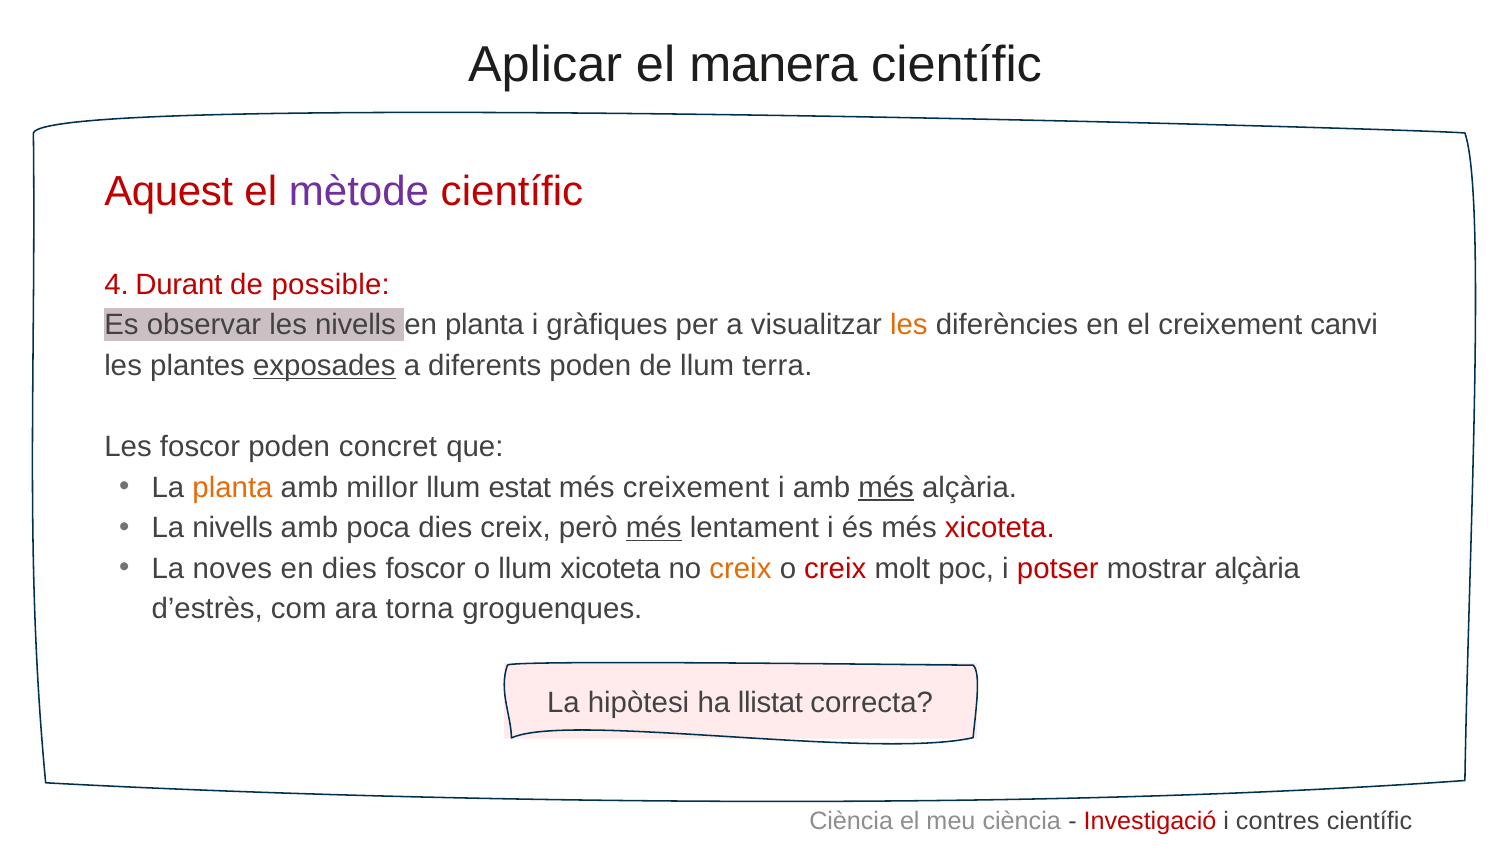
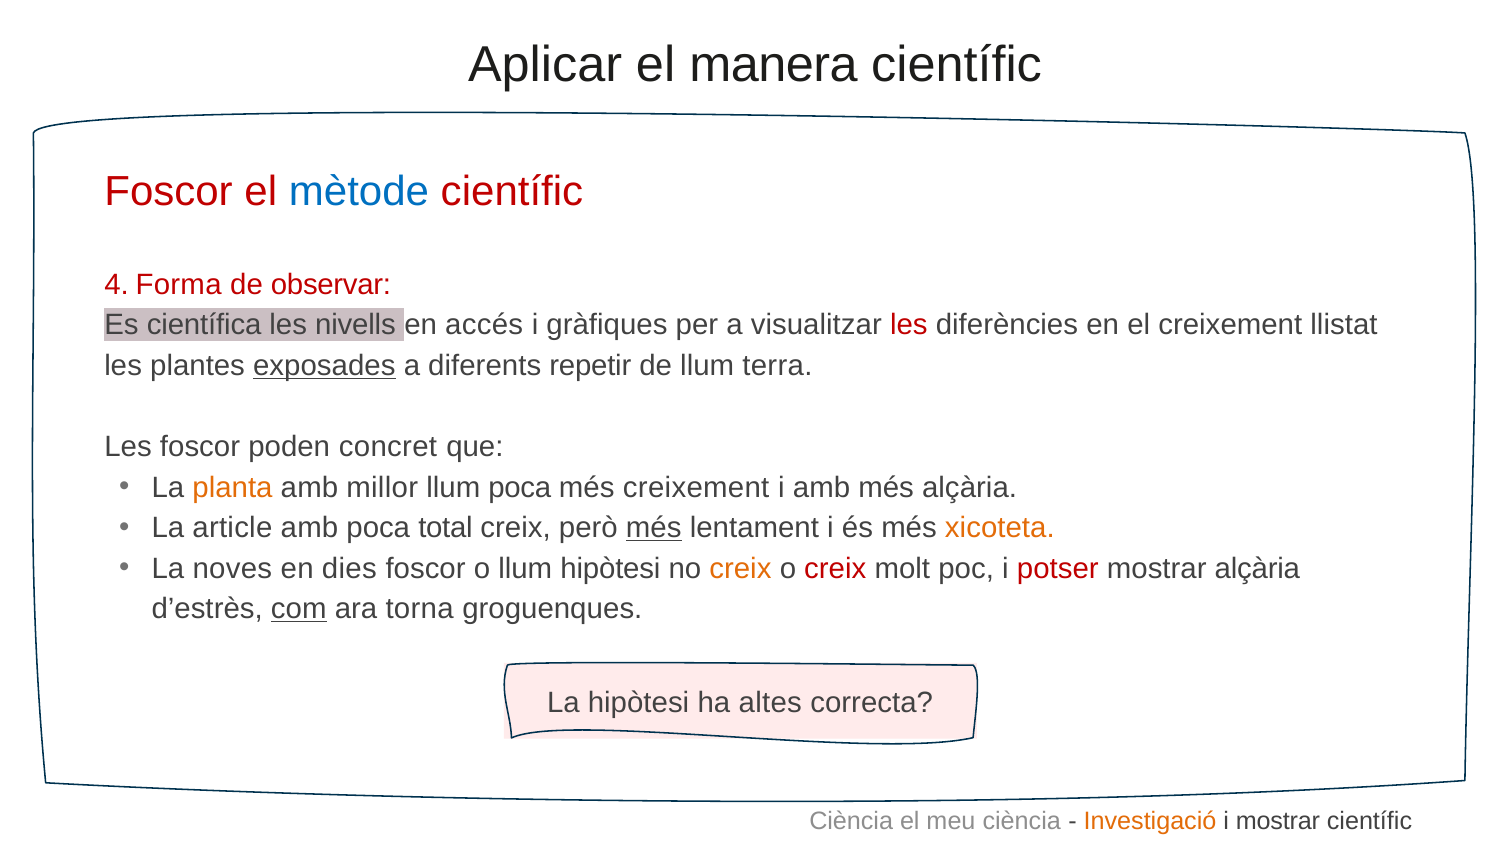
Aquest: Aquest -> Foscor (169, 192)
mètode colour: purple -> blue (359, 192)
Durant: Durant -> Forma (179, 285)
possible: possible -> observar (331, 285)
observar: observar -> científica (204, 325)
en planta: planta -> accés (484, 325)
les colour: orange -> red (909, 325)
canvi: canvi -> llistat (1344, 325)
diferents poden: poden -> repetir (590, 366)
llum estat: estat -> poca (520, 488)
més underline: present -> none (886, 488)
La nivells: nivells -> article (232, 528)
poca dies: dies -> total (445, 528)
xicoteta colour: red -> orange (1000, 528)
llum xicoteta: xicoteta -> hipòtesi (610, 569)
com underline: none -> present (299, 609)
llistat: llistat -> altes (770, 703)
Investigació colour: red -> orange (1150, 822)
i contres: contres -> mostrar (1278, 822)
